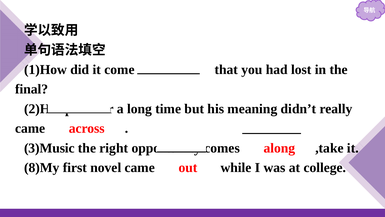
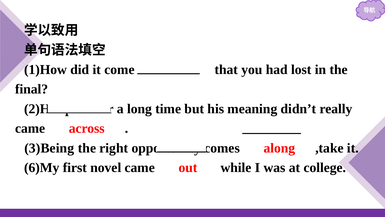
3)Music: 3)Music -> 3)Being (49, 148)
8)My: 8)My -> 6)My (42, 167)
